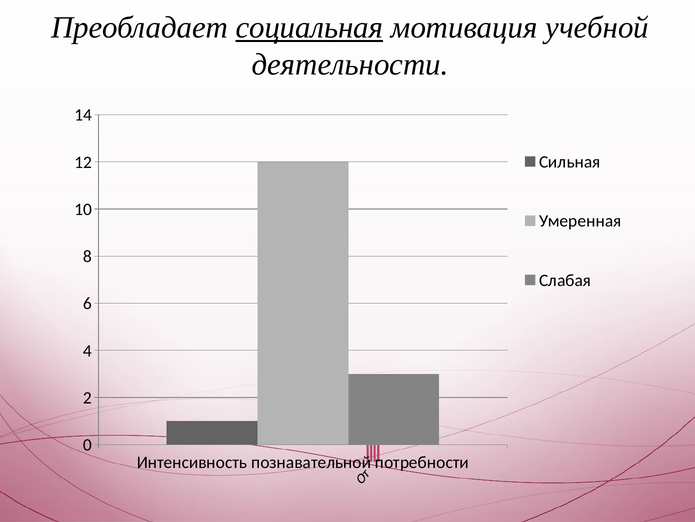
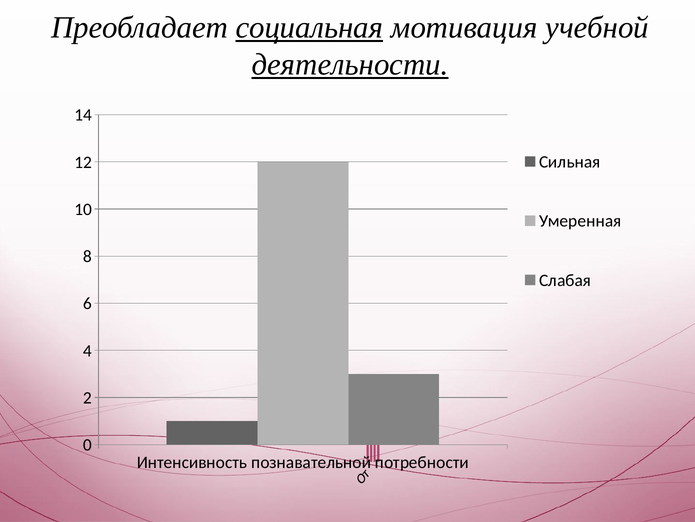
деятельности underline: none -> present (350, 65)
